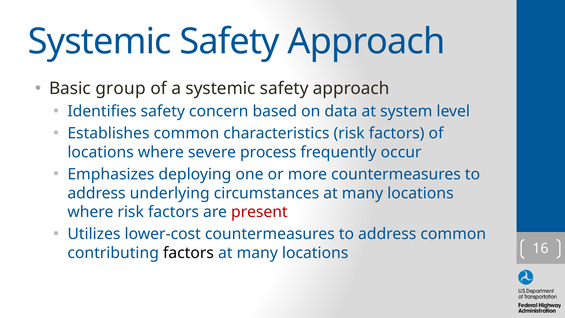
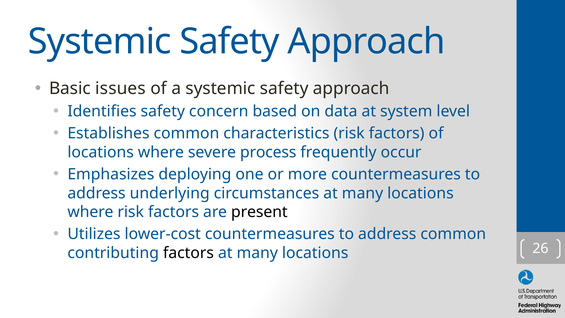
group: group -> issues (121, 89)
present colour: red -> black (259, 212)
16: 16 -> 26 (540, 248)
